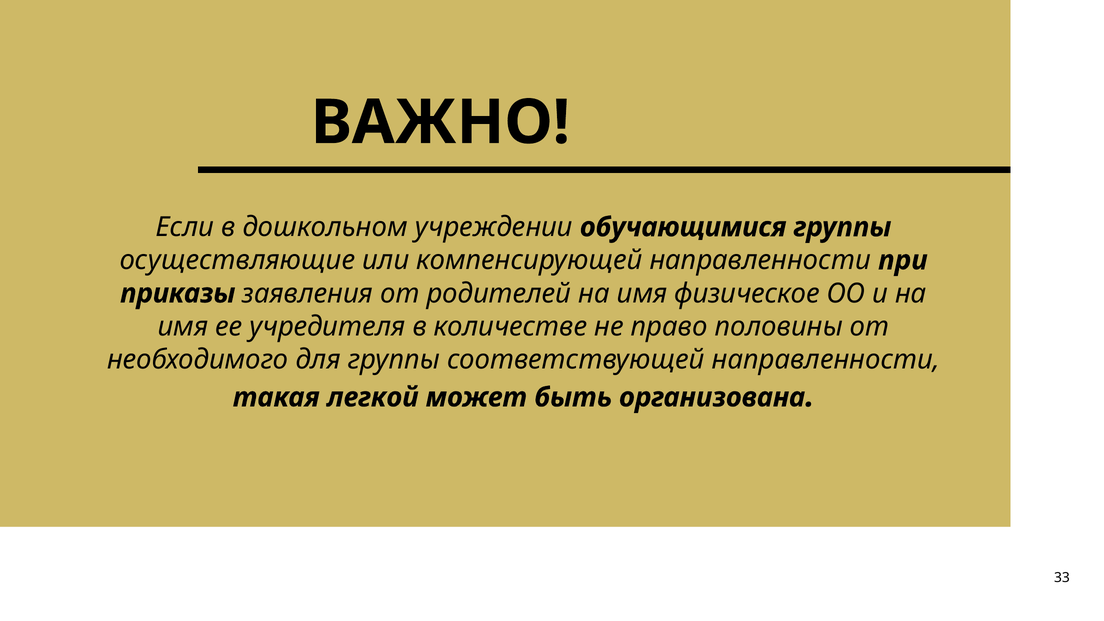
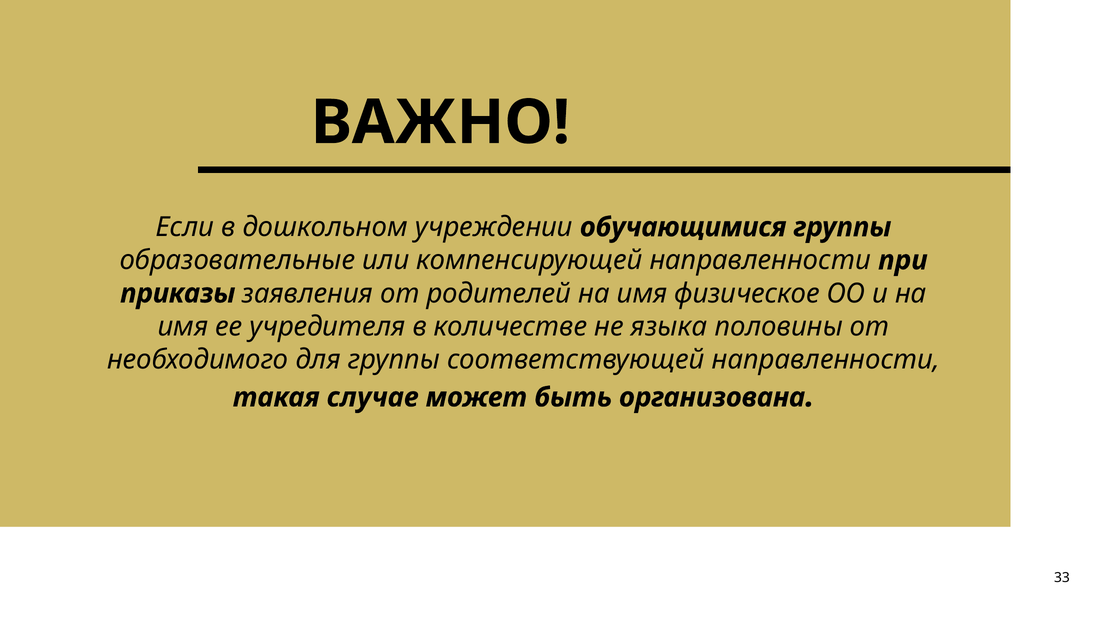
осуществляющие: осуществляющие -> образовательные (237, 260)
право: право -> языка (669, 327)
легкой: легкой -> случае (373, 397)
